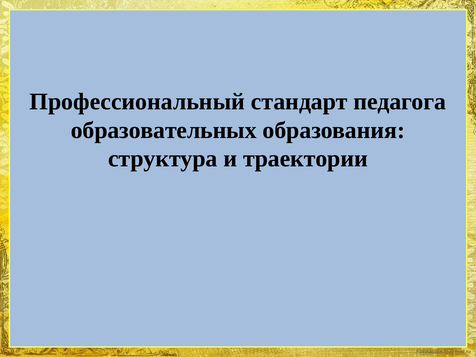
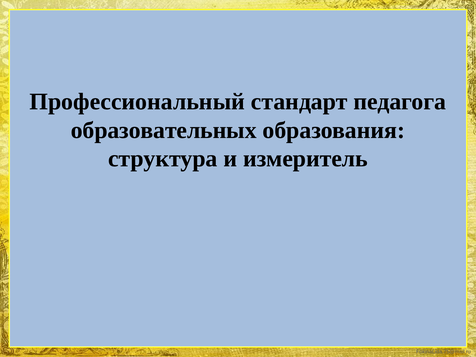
траектории: траектории -> измеритель (305, 159)
